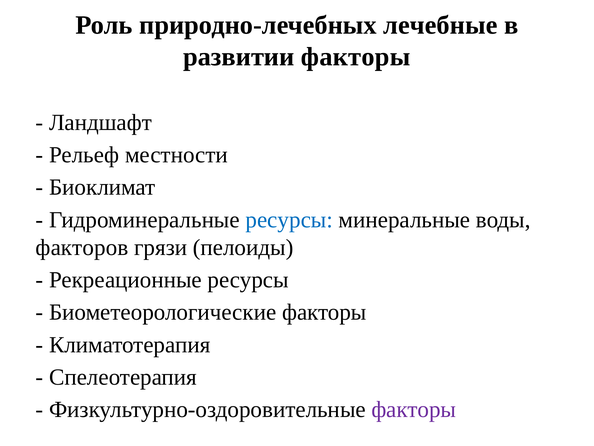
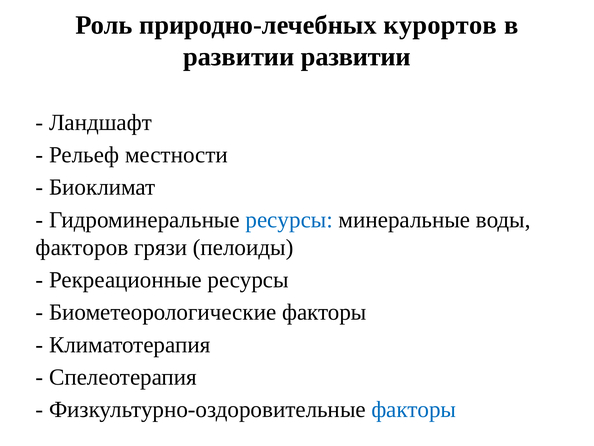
лечебные: лечебные -> курортов (440, 25)
развитии факторы: факторы -> развитии (356, 57)
факторы colour: purple -> blue (414, 409)
